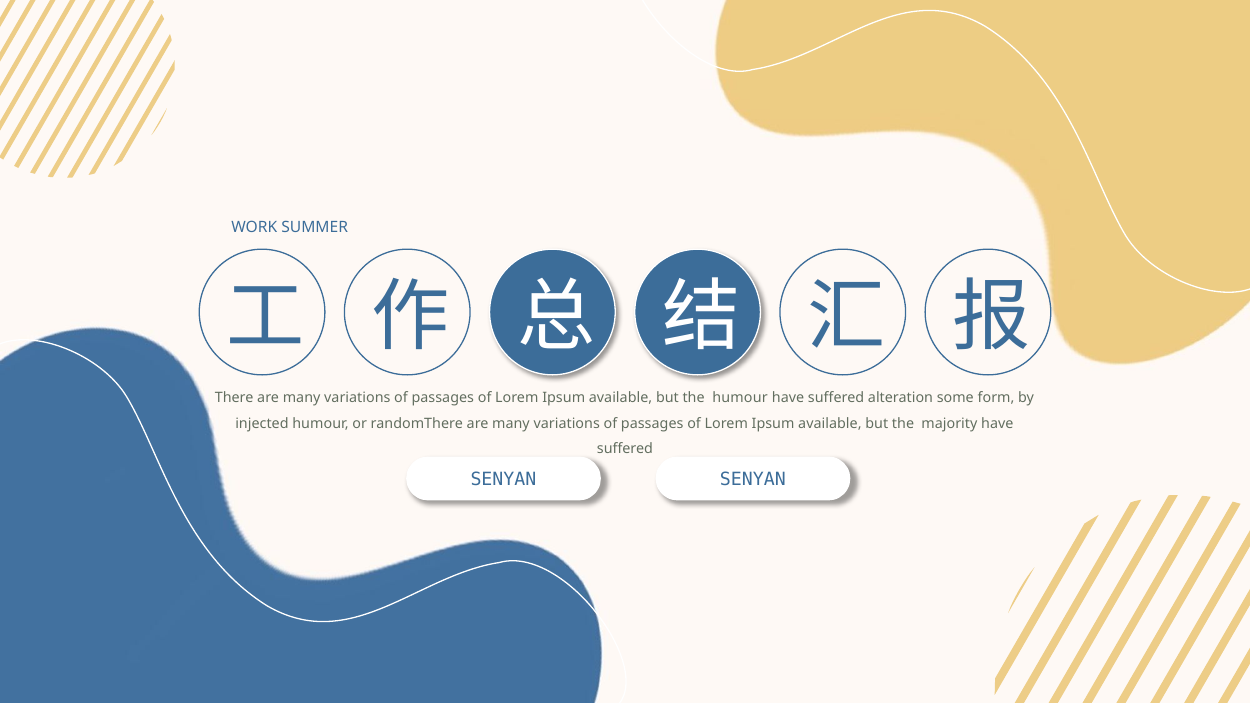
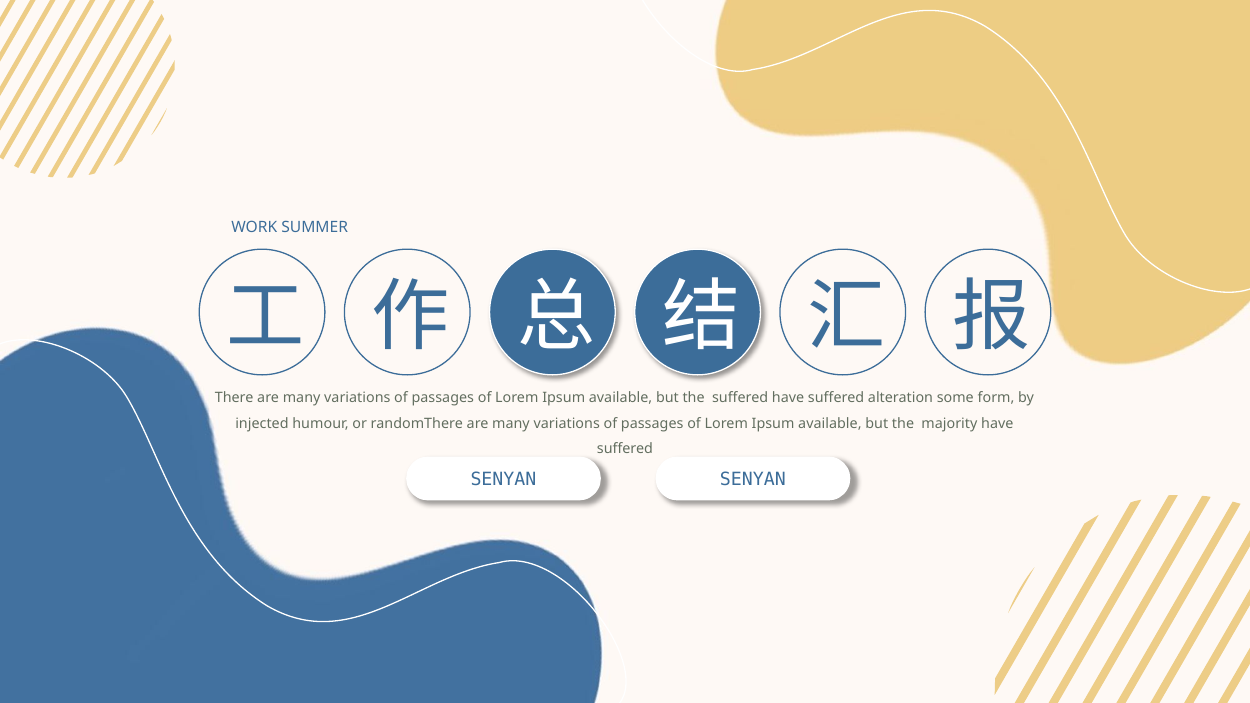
the humour: humour -> suffered (740, 398)
